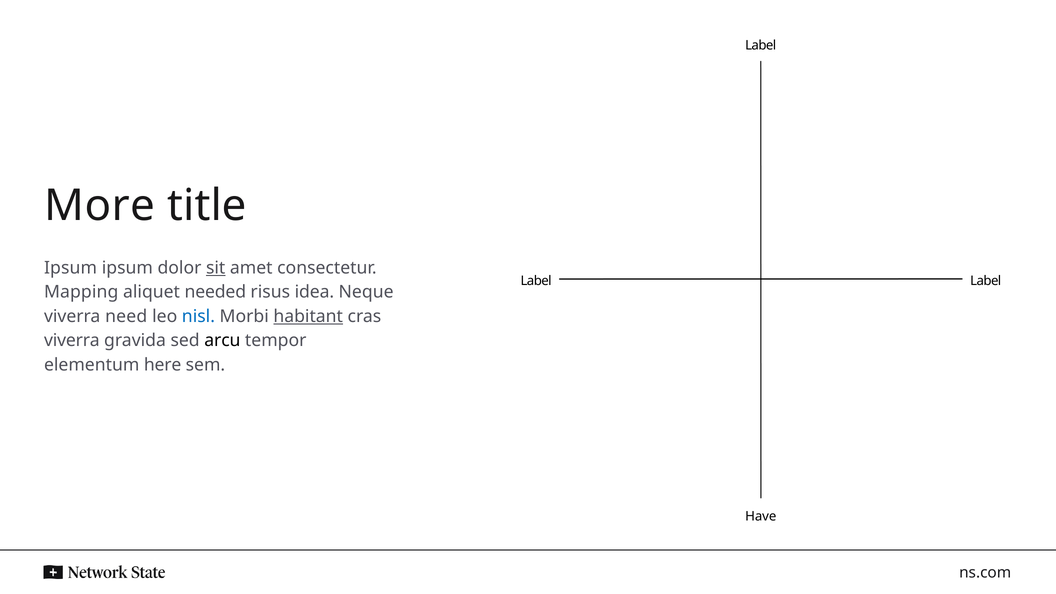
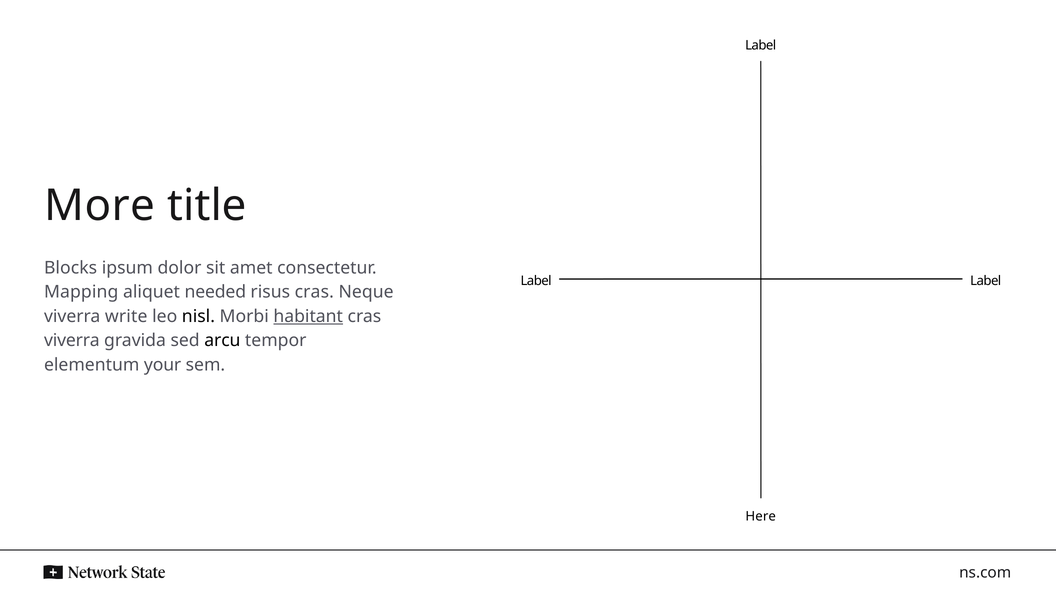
Ipsum: Ipsum -> Blocks (71, 268)
sit underline: present -> none (216, 268)
risus idea: idea -> cras (314, 292)
need: need -> write (126, 316)
nisl colour: blue -> black (198, 316)
here: here -> your (163, 365)
Have: Have -> Here (761, 517)
